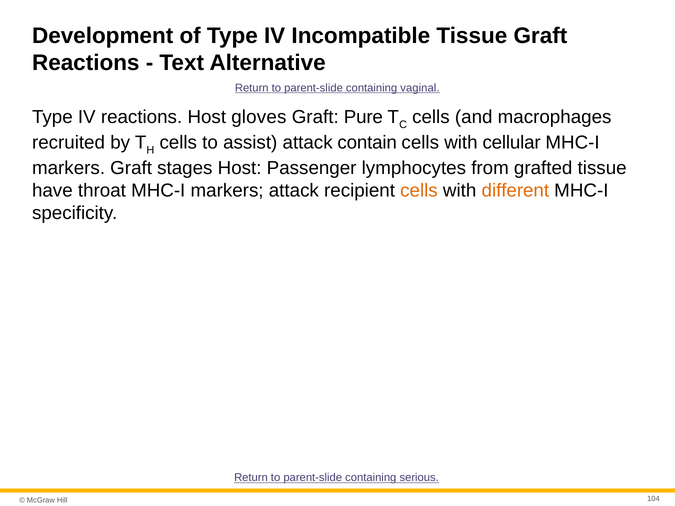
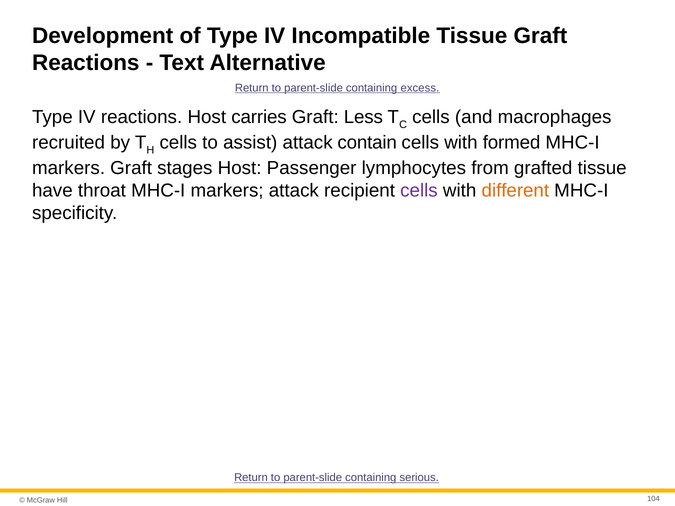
vaginal: vaginal -> excess (420, 88)
gloves: gloves -> carries (259, 117)
Pure: Pure -> Less (363, 117)
cellular: cellular -> formed (512, 143)
cells colour: orange -> purple (419, 191)
